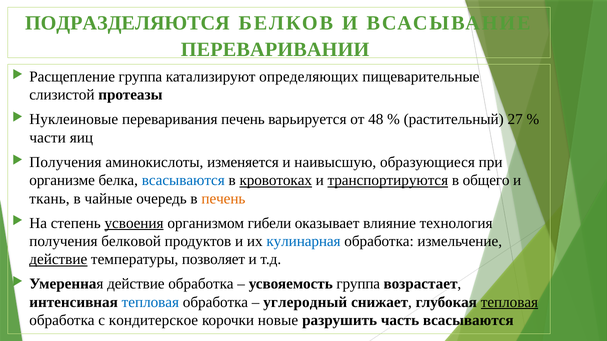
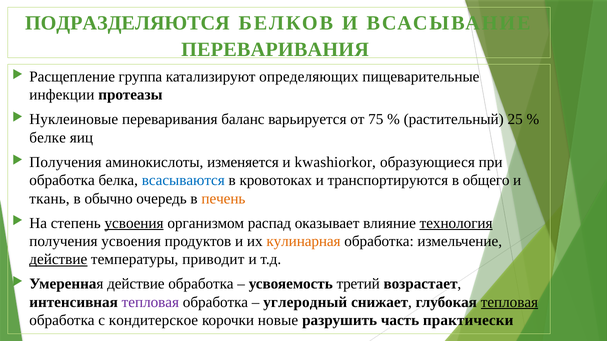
ПЕРЕВАРИВАНИИ: ПЕРЕВАРИВАНИИ -> ПЕРЕВАРИВАНИЯ (275, 50)
слизистой: слизистой -> инфекции (62, 95)
переваривания печень: печень -> баланс (243, 120)
48: 48 -> 75 (376, 120)
27: 27 -> 25 (515, 120)
части: части -> белке (48, 138)
наивысшую: наивысшую -> kwashiorkor (335, 162)
организме: организме -> обработка (62, 181)
кровотоках underline: present -> none (276, 181)
транспортируются underline: present -> none (388, 181)
чайные: чайные -> обычно (109, 199)
гибели: гибели -> распад (269, 223)
технология underline: none -> present (456, 223)
получения белковой: белковой -> усвоения (131, 242)
кулинарная colour: blue -> orange (304, 242)
позволяет: позволяет -> приводит (213, 260)
усвояемость группа: группа -> третий (358, 284)
тепловая colour: blue -> purple (150, 303)
часть всасываются: всасываются -> практически (468, 321)
